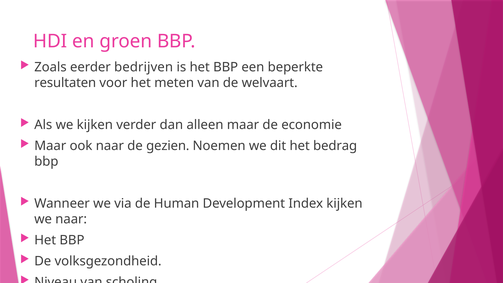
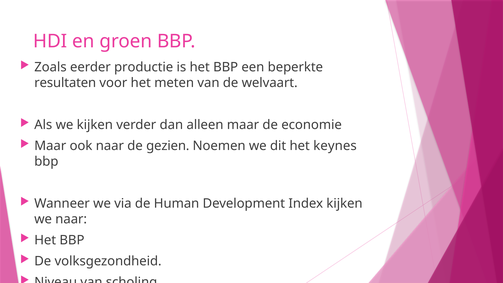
bedrijven: bedrijven -> productie (144, 67)
bedrag: bedrag -> keynes (335, 146)
